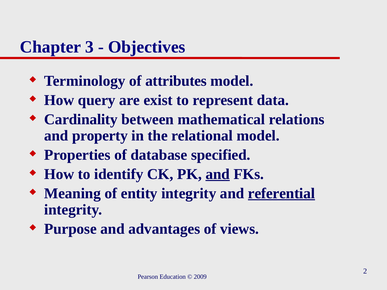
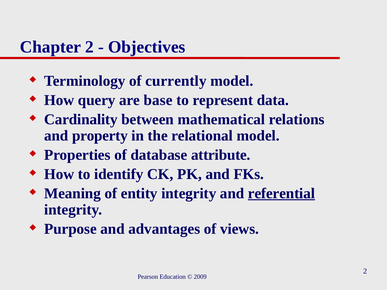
Chapter 3: 3 -> 2 (89, 47)
attributes: attributes -> currently (176, 81)
exist: exist -> base (158, 100)
specified: specified -> attribute (221, 155)
and underline: present -> none (218, 174)
